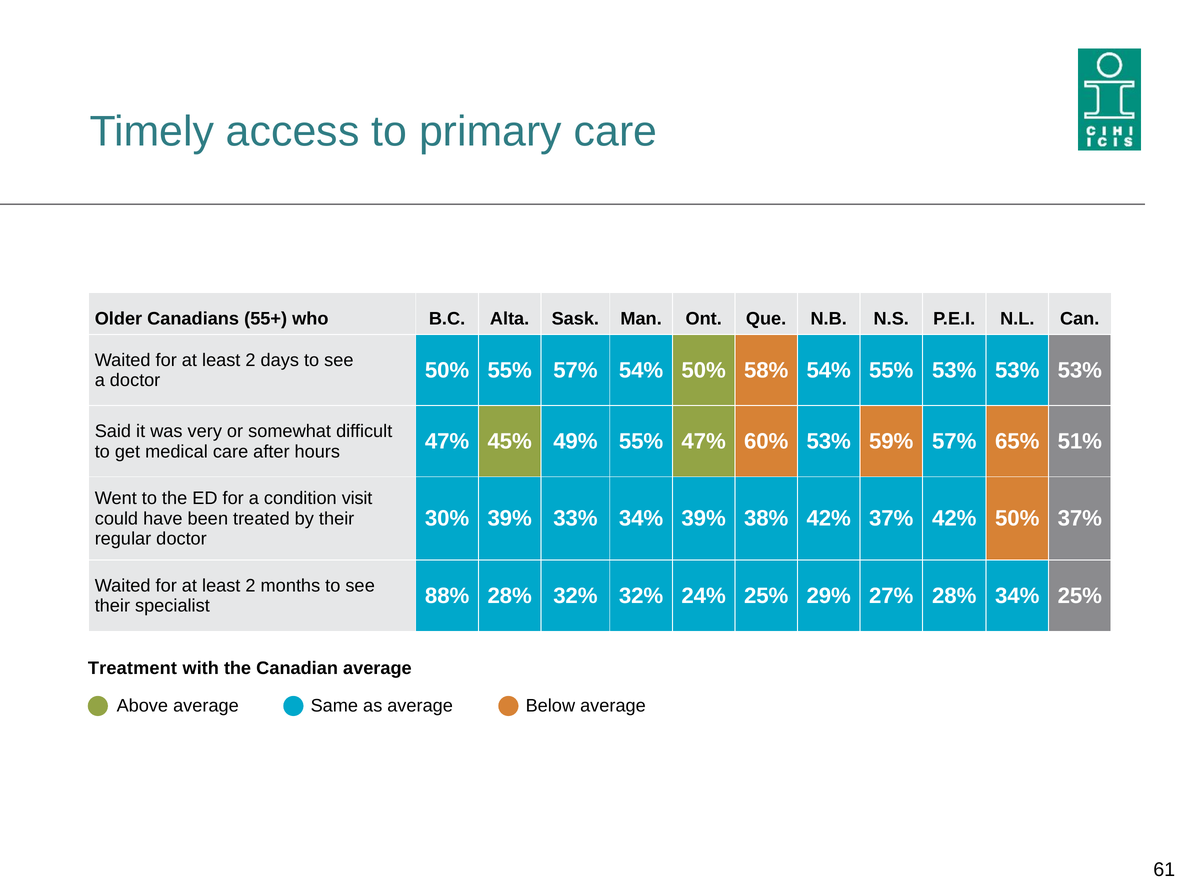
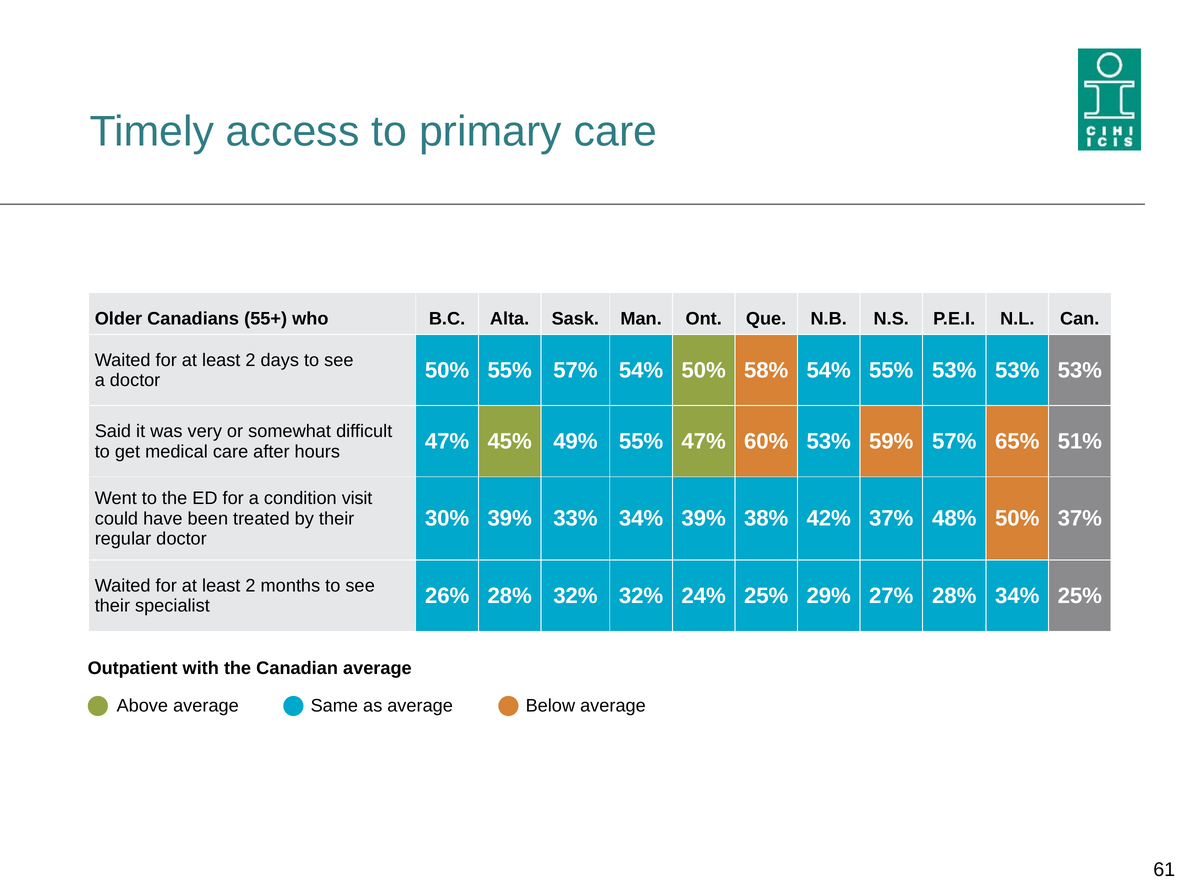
37% 42%: 42% -> 48% (954, 519)
88%: 88% -> 26% (447, 596)
Treatment: Treatment -> Outpatient (133, 669)
